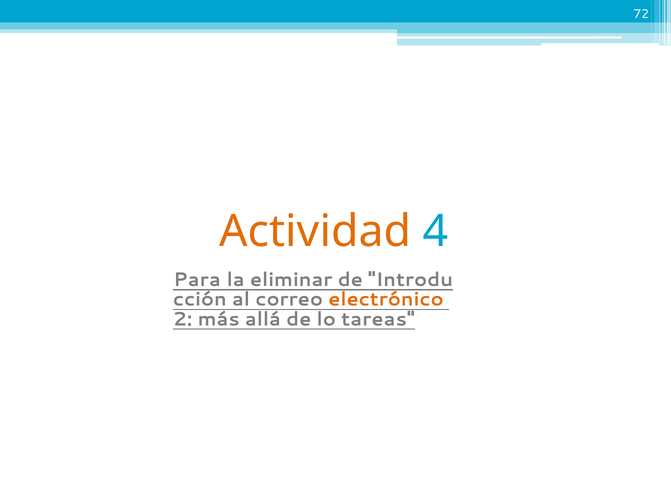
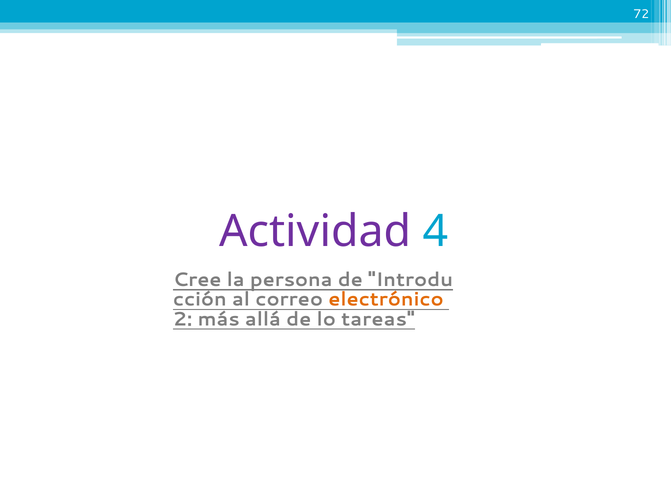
Actividad colour: orange -> purple (315, 232)
Para: Para -> Cree (197, 280)
eliminar: eliminar -> persona (291, 280)
